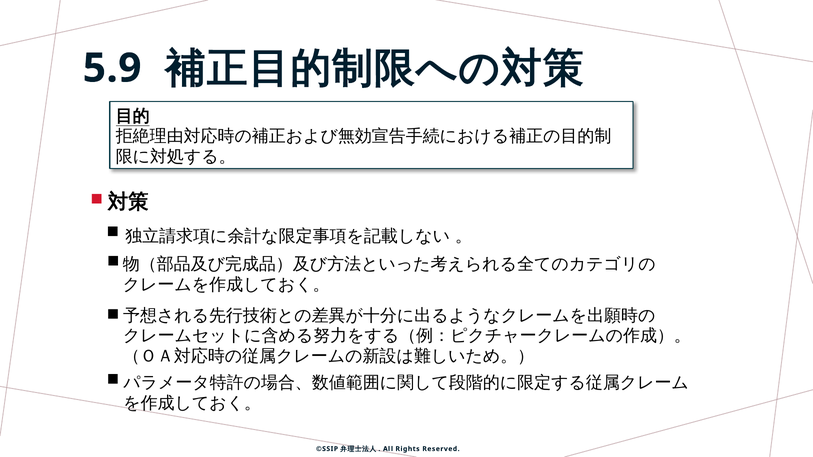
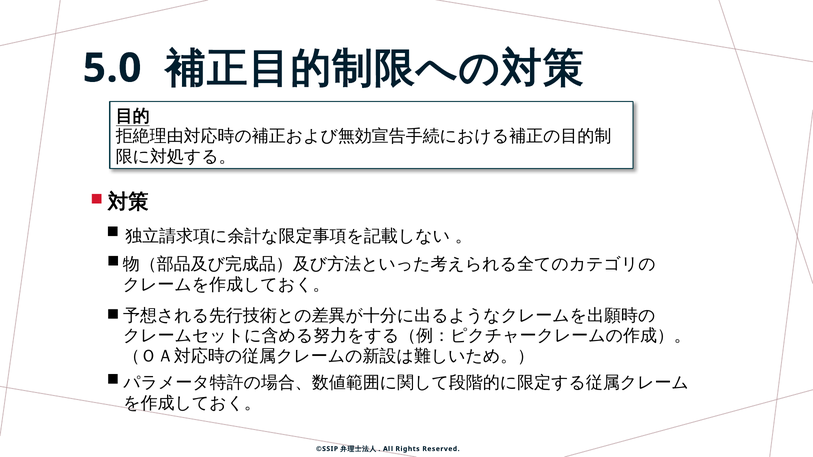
5.9: 5.9 -> 5.0 (112, 68)
